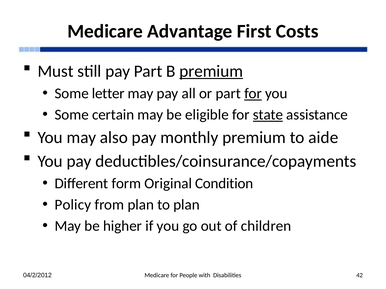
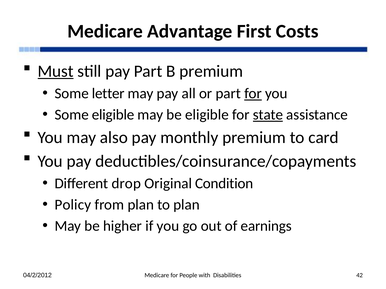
Must underline: none -> present (56, 71)
premium underline: present -> none (211, 71)
Some certain: certain -> eligible (113, 115)
aide: aide -> card (323, 138)
form: form -> drop (126, 184)
children: children -> earnings (266, 226)
